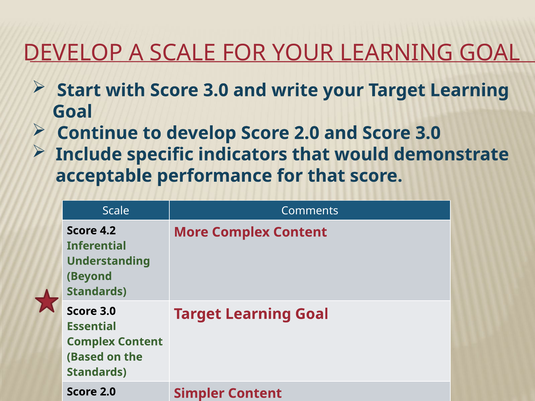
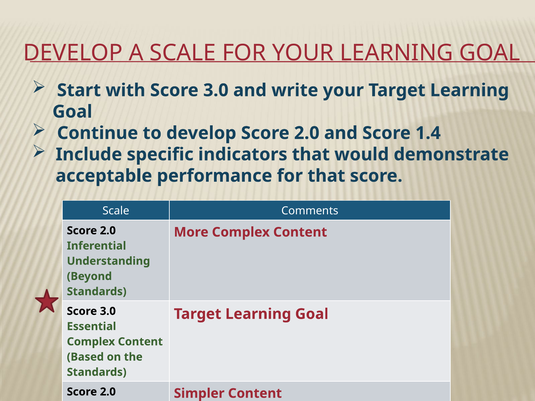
and Score 3.0: 3.0 -> 1.4 (428, 133)
4.2: 4.2 -> 2.0 (108, 231)
